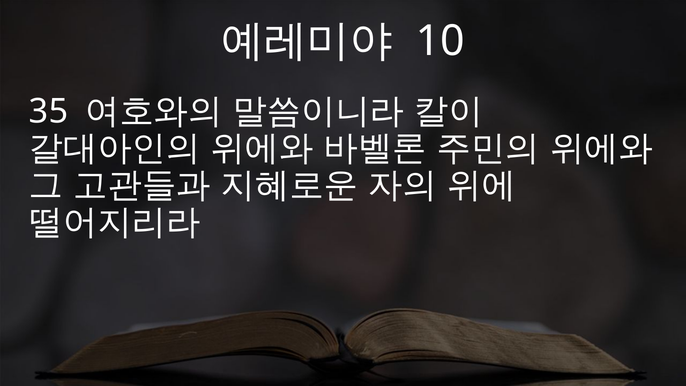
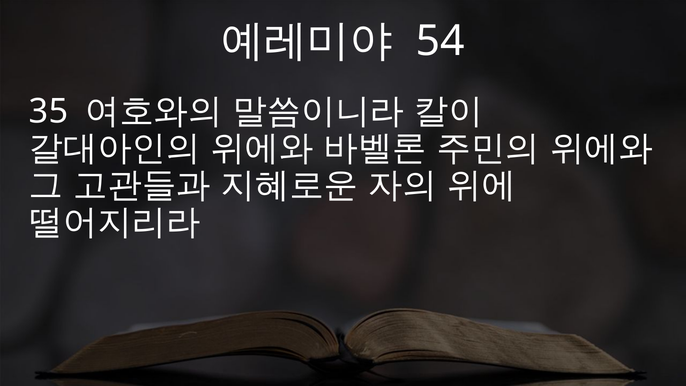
10: 10 -> 54 (440, 41)
